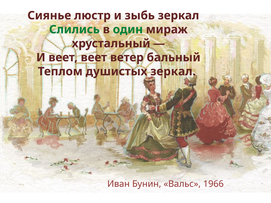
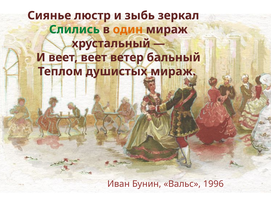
один colour: green -> orange (128, 30)
душистых зеркал: зеркал -> мираж (173, 72)
1966: 1966 -> 1996 (213, 184)
